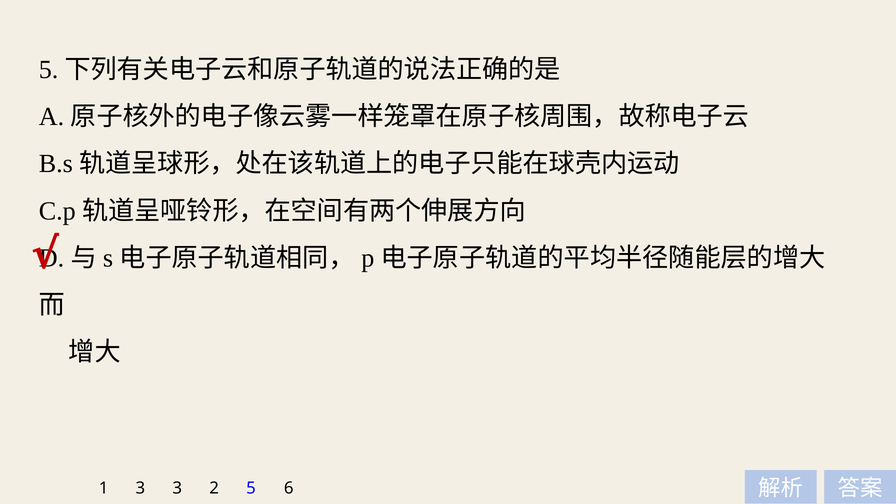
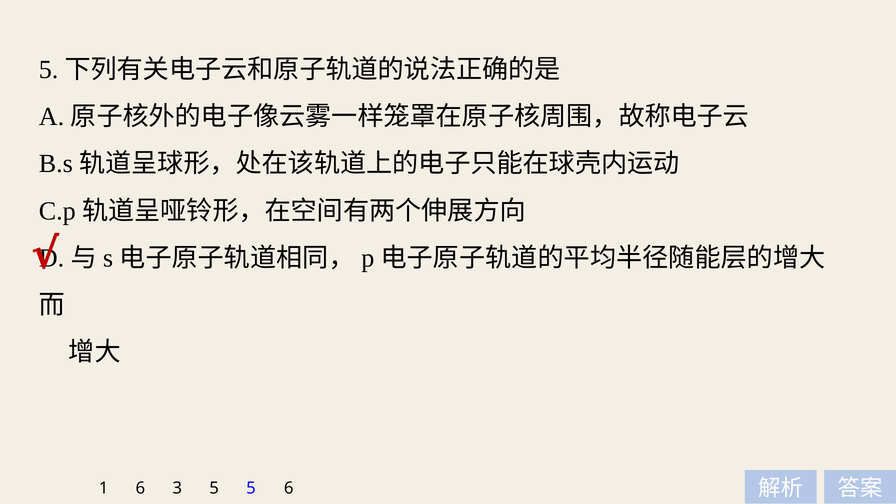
1 3: 3 -> 6 (140, 488)
3 2: 2 -> 5 (214, 488)
